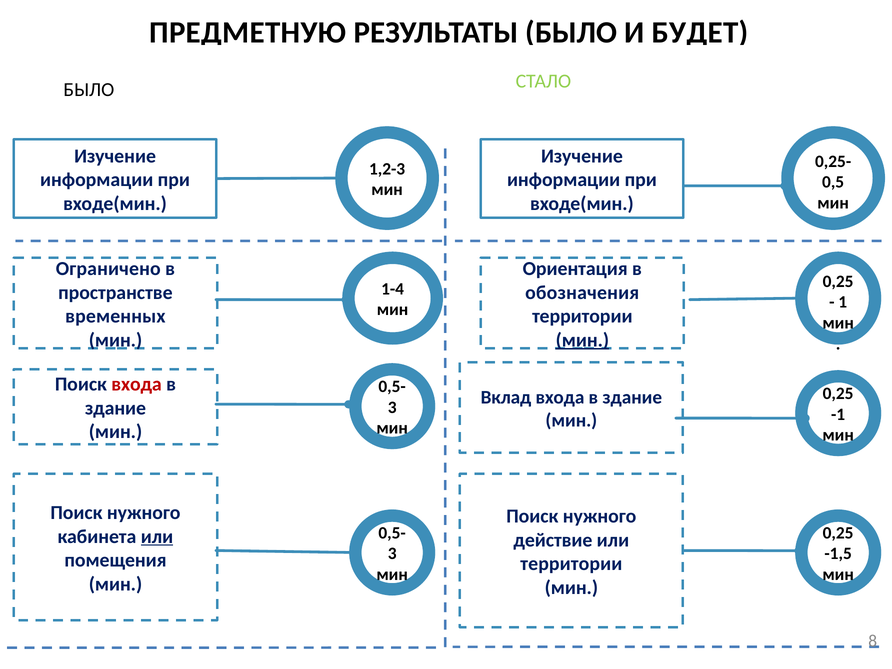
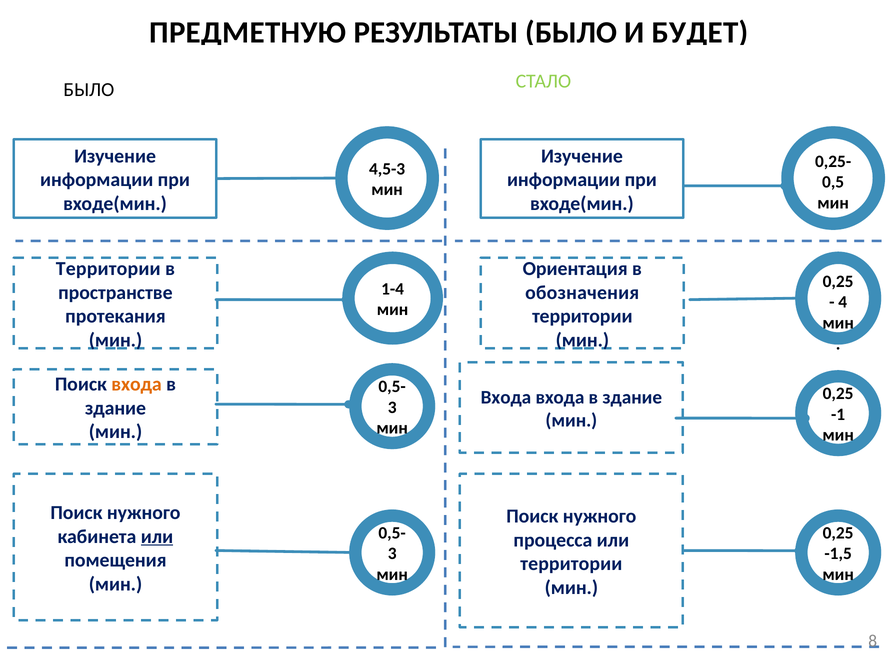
1,2-3: 1,2-3 -> 4,5-3 (387, 169)
Ограничено: Ограничено -> Территории (108, 269)
1: 1 -> 4 (843, 302)
временных: временных -> протекания (115, 316)
мин underline: present -> none (582, 340)
входа colour: red -> orange (137, 384)
Вклад: Вклад -> Входа (506, 397)
действие: действие -> процесса (553, 540)
